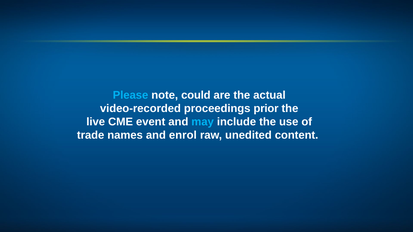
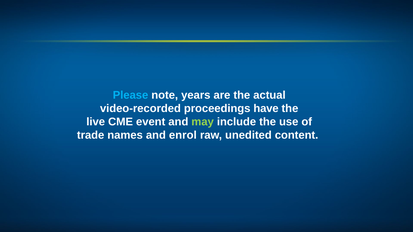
could: could -> years (196, 95)
prior: prior -> have (266, 109)
may colour: light blue -> light green (203, 122)
